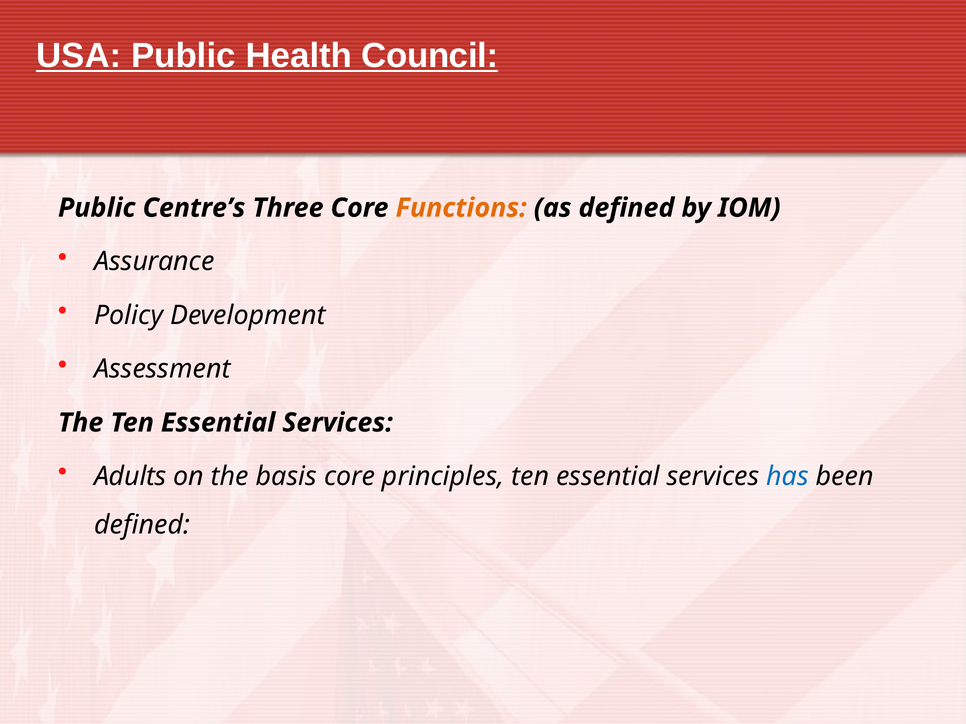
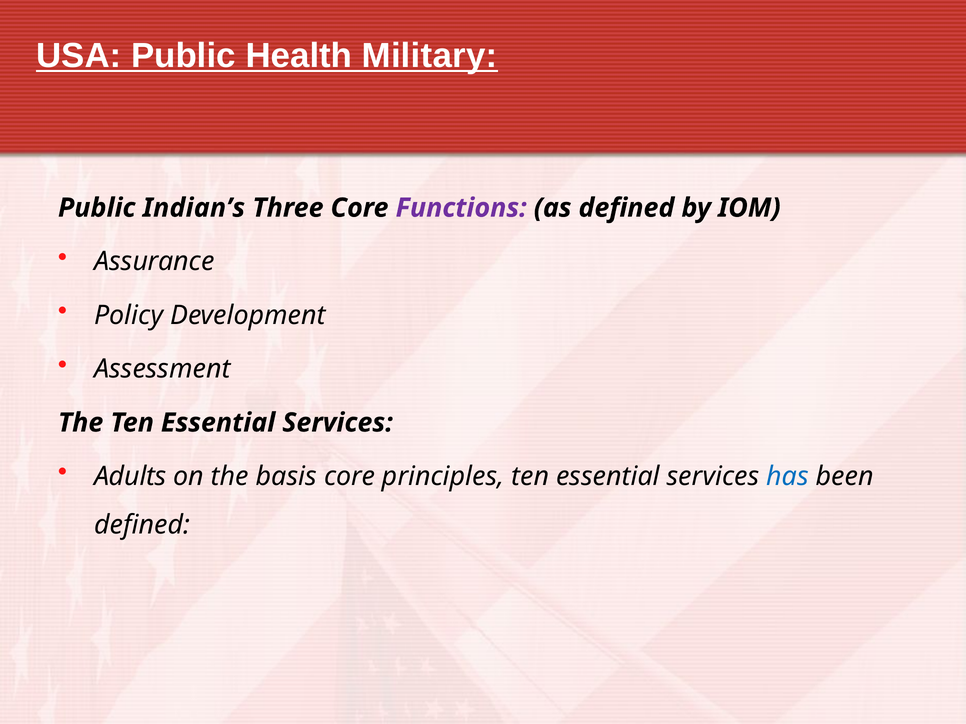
Council: Council -> Military (430, 56)
Centre’s: Centre’s -> Indian’s (194, 208)
Functions colour: orange -> purple (461, 208)
